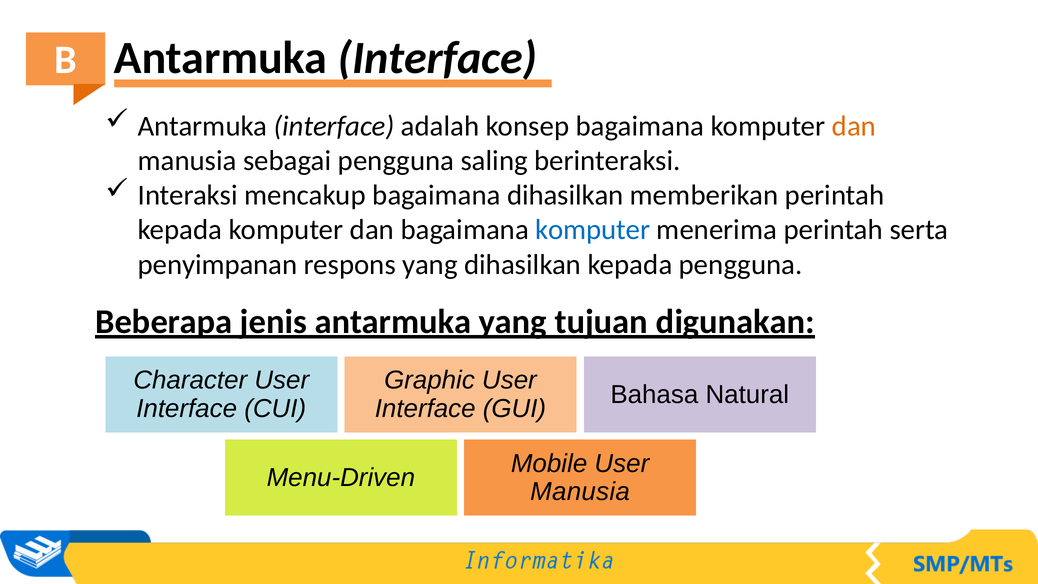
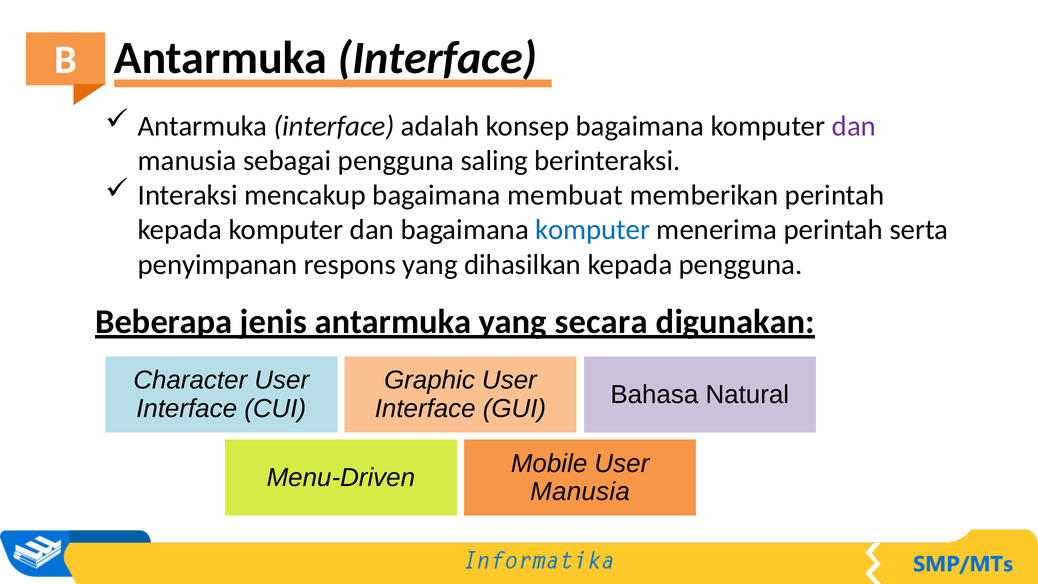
dan colour: orange -> purple (854, 126)
bagaimana dihasilkan: dihasilkan -> membuat (565, 195)
tujuan: tujuan -> secara (601, 322)
